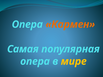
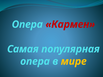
Кармен colour: orange -> red (70, 24)
